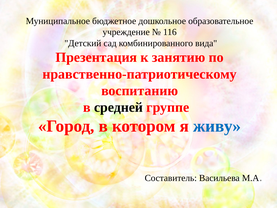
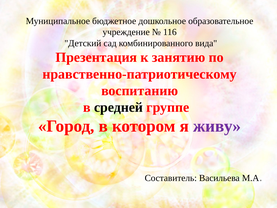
живу colour: blue -> purple (217, 126)
